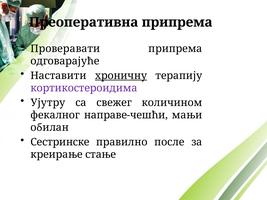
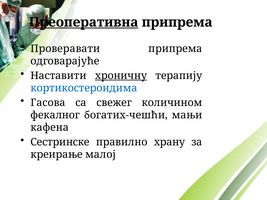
Преоперативна underline: none -> present (84, 22)
кортикостероидима colour: purple -> blue (84, 88)
Ујутру: Ујутру -> Гасова (48, 103)
направе-чешћи: направе-чешћи -> богатих-чешћи (126, 115)
обилан: обилан -> кафена (50, 128)
после: после -> храну (170, 142)
стање: стање -> малој (101, 155)
